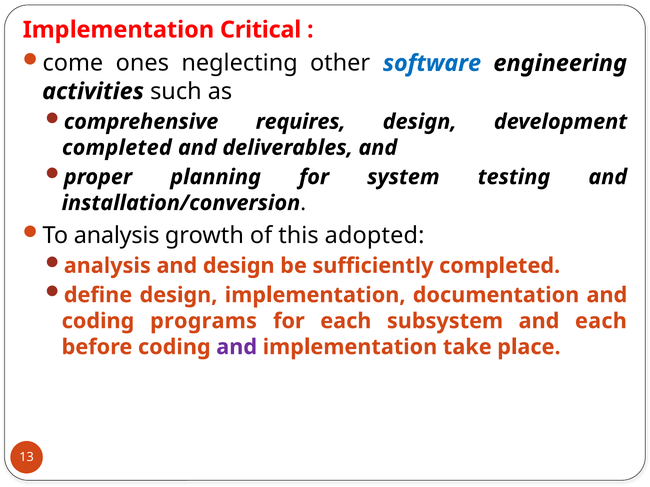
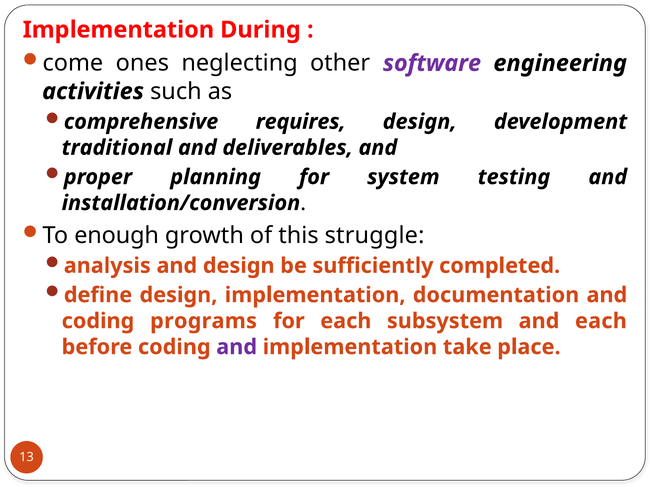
Critical: Critical -> During (260, 30)
software colour: blue -> purple (432, 63)
completed: completed -> traditional (117, 148)
To analysis: analysis -> enough (117, 236)
adopted: adopted -> struggle (375, 236)
